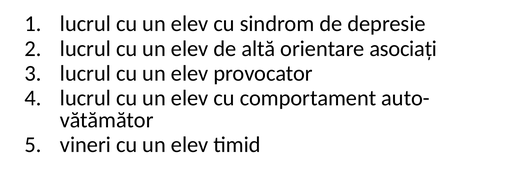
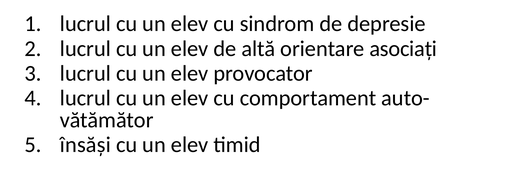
vineri: vineri -> însăși (85, 144)
